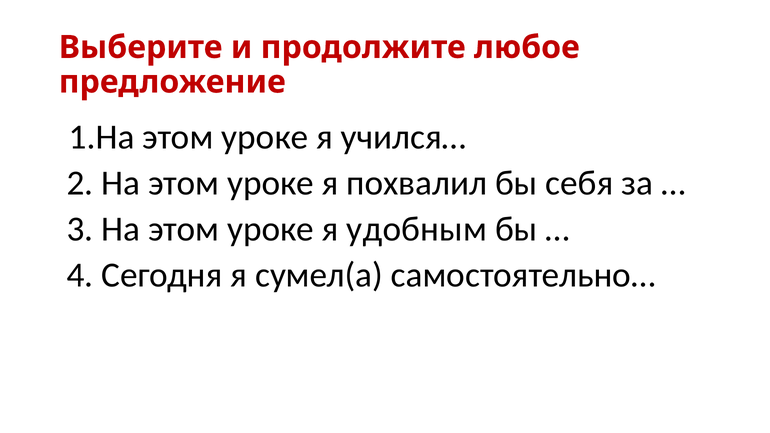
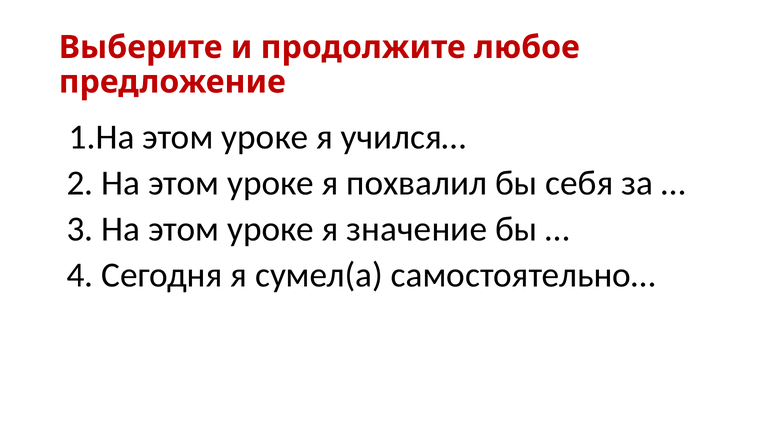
удобным: удобным -> значение (417, 229)
